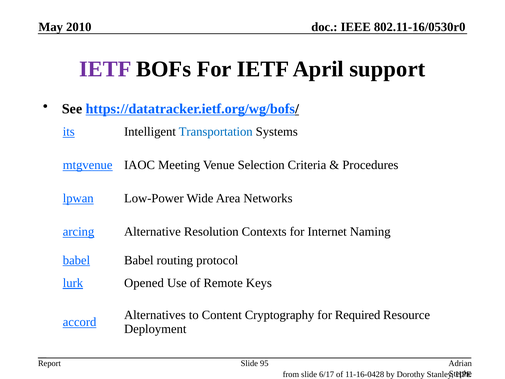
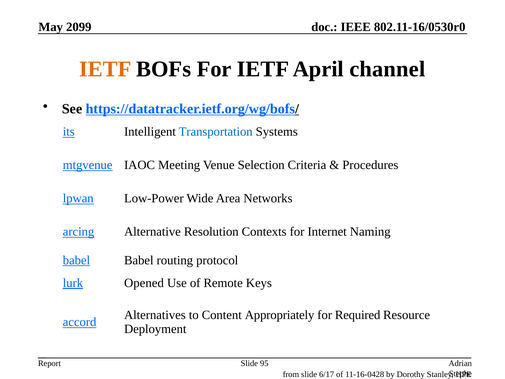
2010: 2010 -> 2099 (79, 27)
IETF colour: purple -> orange (105, 69)
support: support -> channel (387, 69)
Cryptography: Cryptography -> Appropriately (280, 315)
